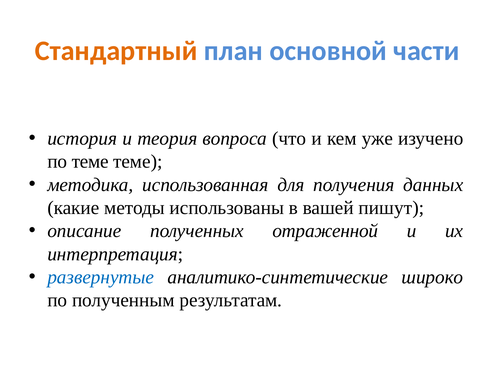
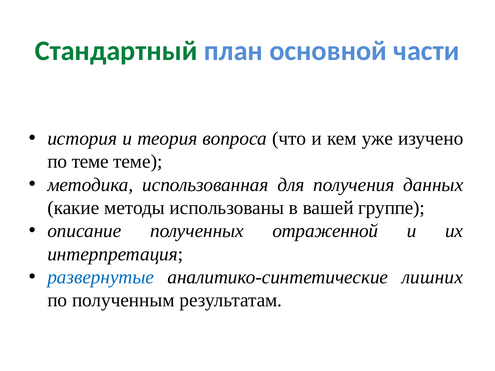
Стандартный colour: orange -> green (116, 51)
пишут: пишут -> группе (391, 208)
широко: широко -> лишних (432, 277)
